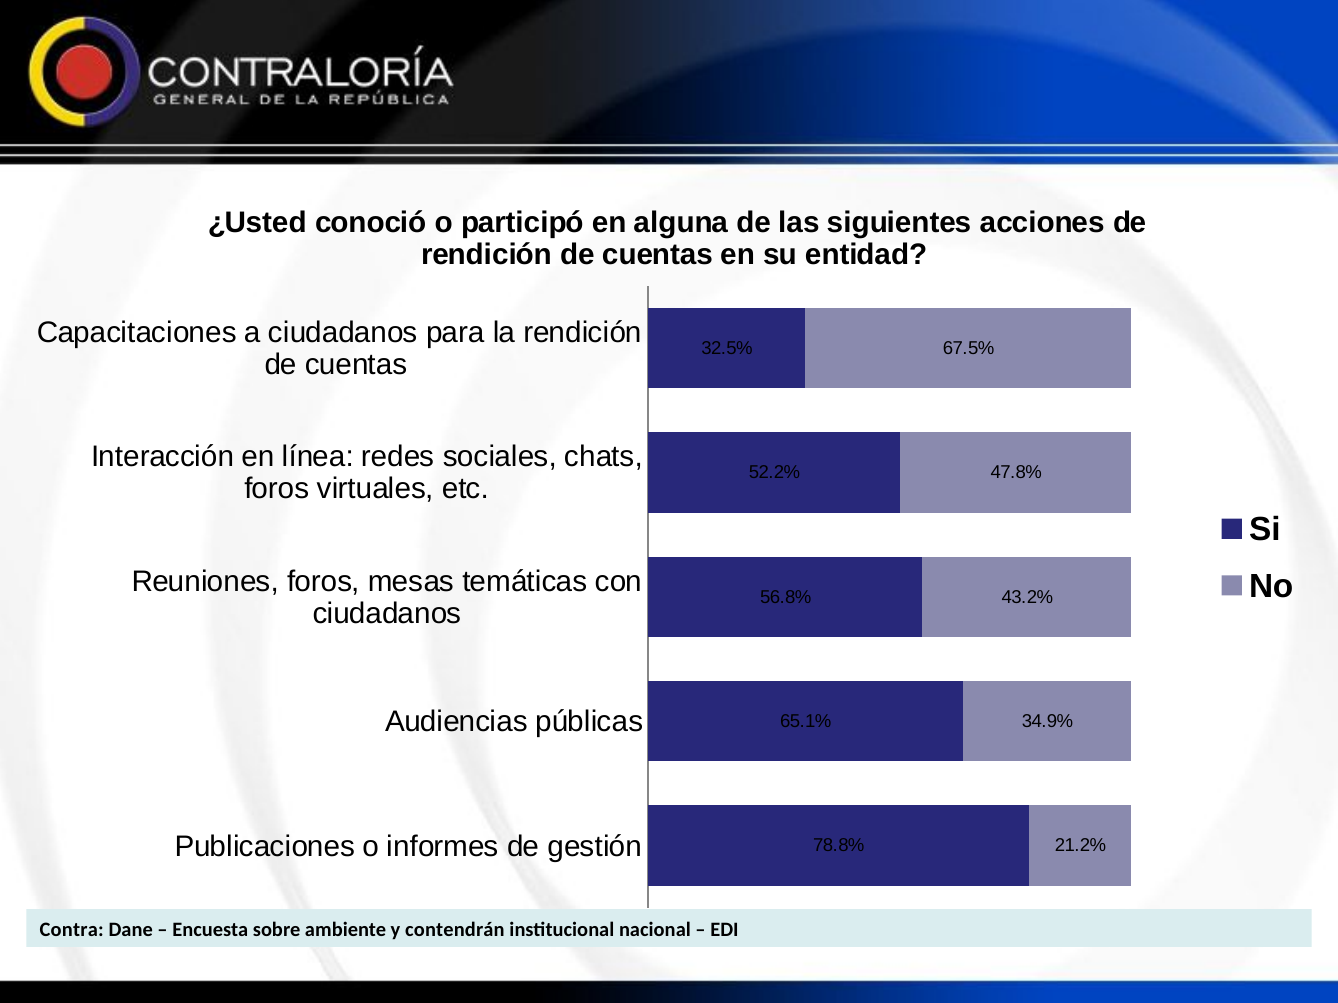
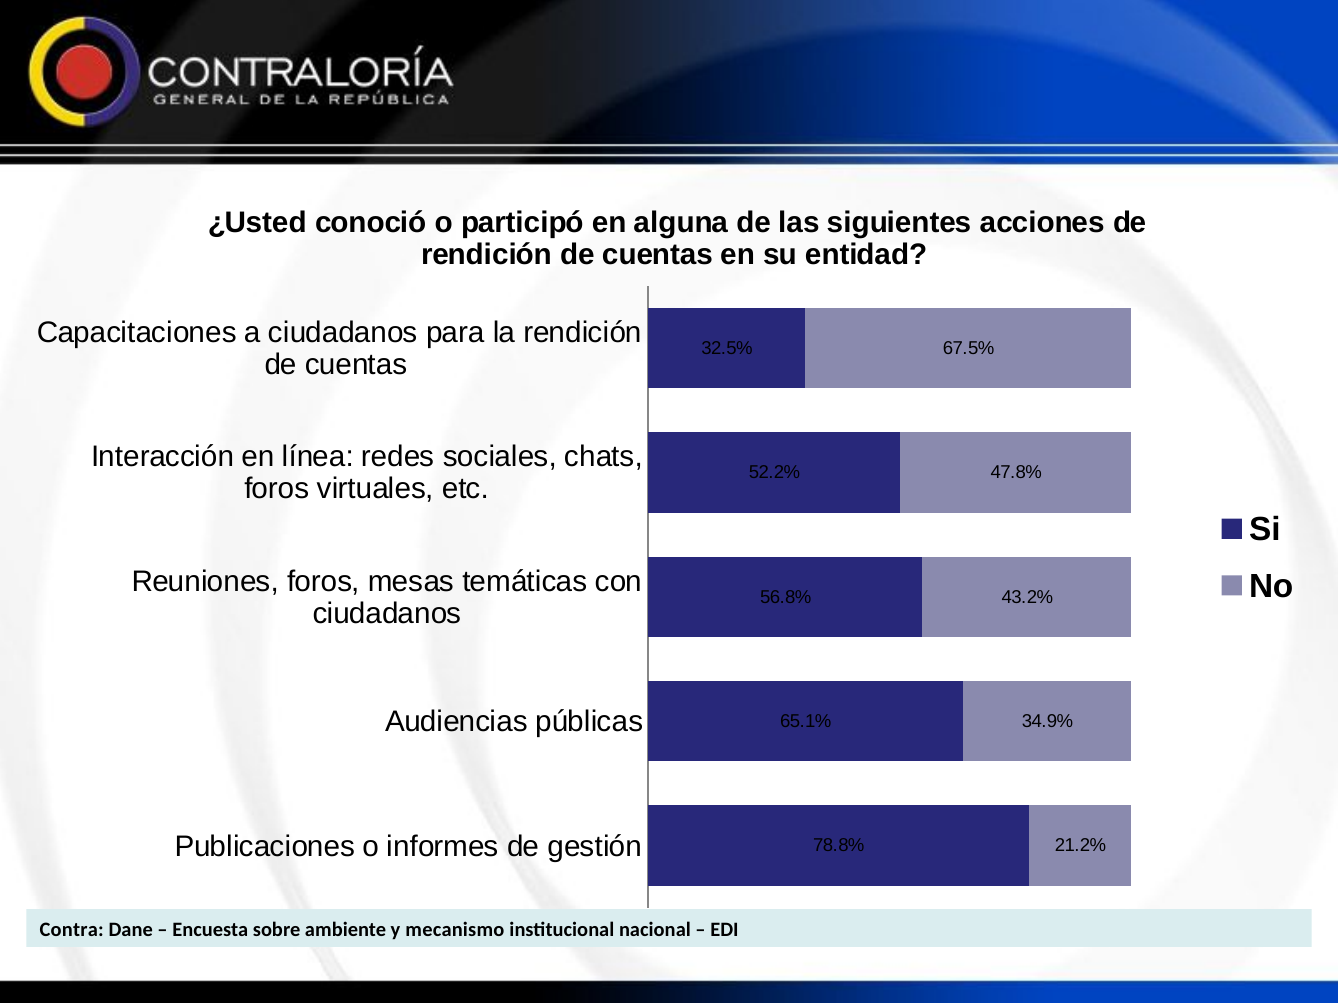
contendrán: contendrán -> mecanismo (455, 930)
